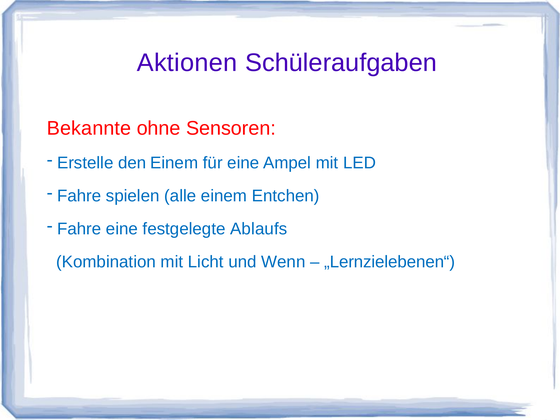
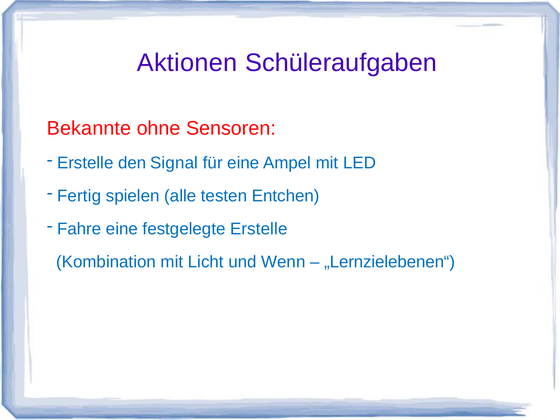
den Einem: Einem -> Signal (174, 163)
Fahre: Fahre -> Fertig (79, 196)
alle einem: einem -> testen (224, 196)
festgelegte Ablaufs: Ablaufs -> Erstelle (259, 229)
